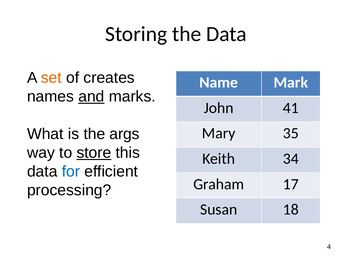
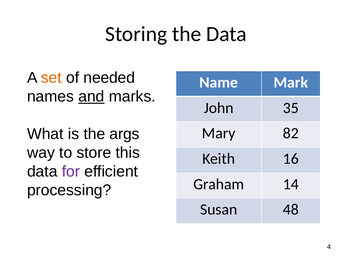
creates: creates -> needed (109, 78)
41: 41 -> 35 (291, 108)
35: 35 -> 82 (291, 133)
store underline: present -> none (94, 153)
34: 34 -> 16 (291, 159)
for colour: blue -> purple (71, 172)
17: 17 -> 14 (291, 184)
18: 18 -> 48 (291, 210)
